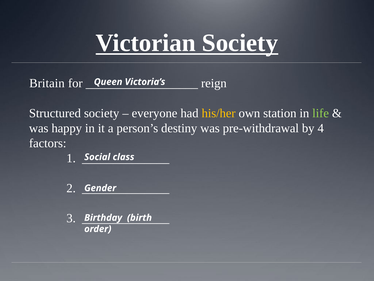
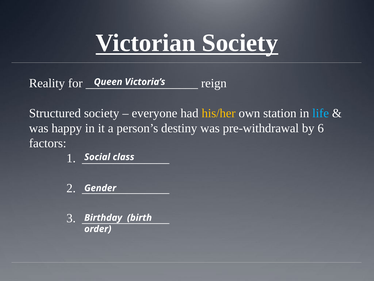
Britain: Britain -> Reality (47, 83)
life colour: light green -> light blue (321, 113)
4: 4 -> 6 (321, 128)
